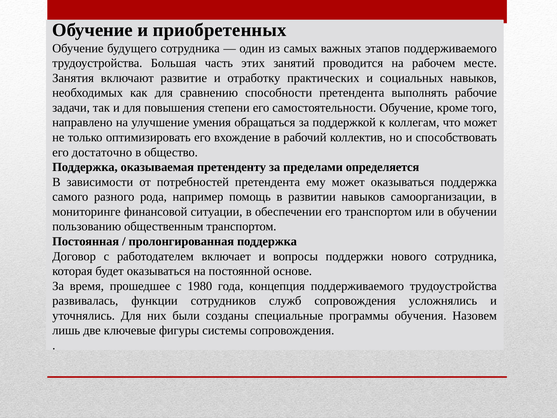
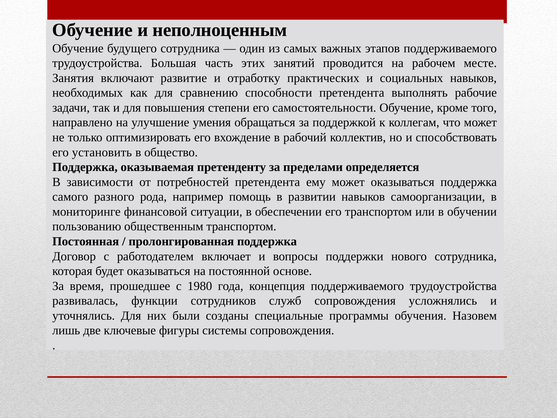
приобретенных: приобретенных -> неполноценным (220, 30)
достаточно: достаточно -> установить (102, 152)
